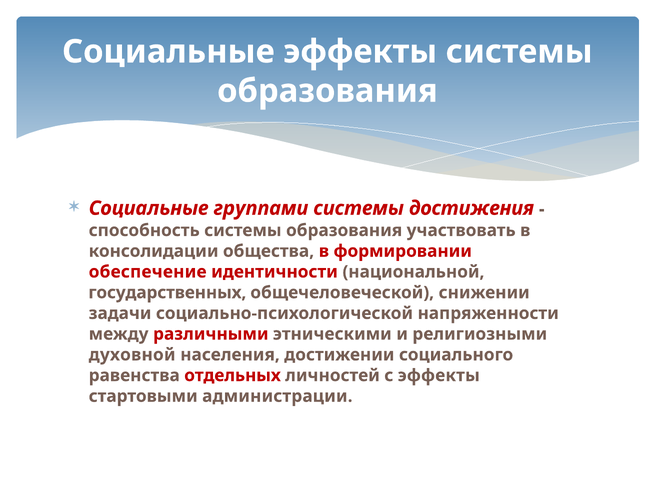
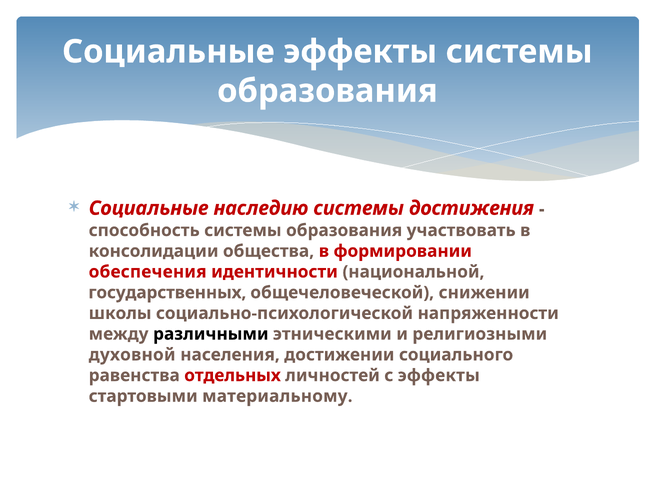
группами: группами -> наследию (261, 208)
обеспечение: обеспечение -> обеспечения (148, 272)
задачи: задачи -> школы (120, 313)
различными colour: red -> black (211, 334)
администрации: администрации -> материальному (277, 396)
